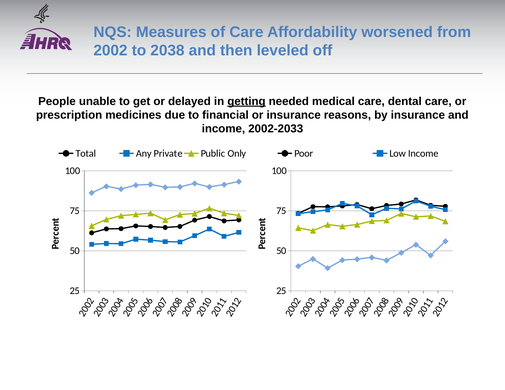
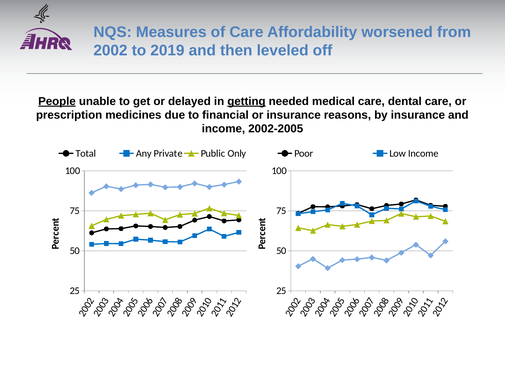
2038: 2038 -> 2019 (167, 51)
People underline: none -> present (57, 101)
2002-2033: 2002-2033 -> 2002-2005 (276, 129)
